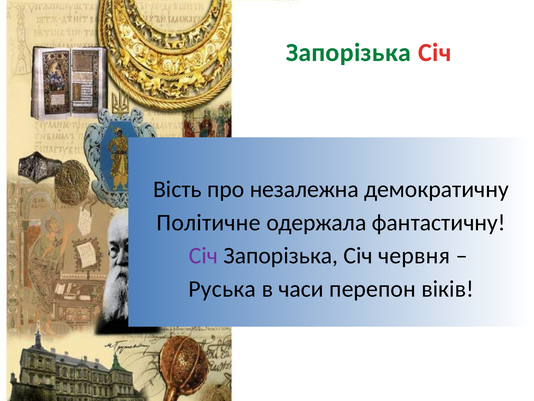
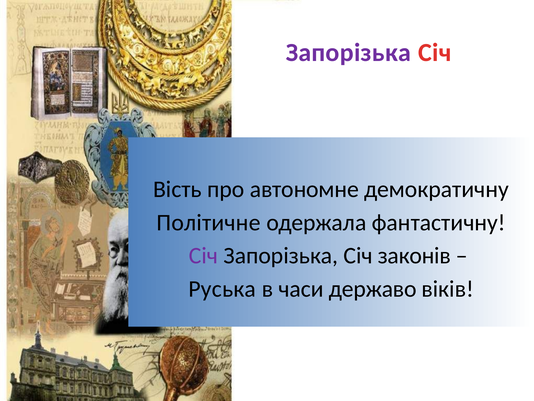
Запорізька colour: green -> purple (348, 53)
незалежна: незалежна -> автономне (304, 189)
червня: червня -> законів (414, 255)
перепон: перепон -> державо (373, 289)
